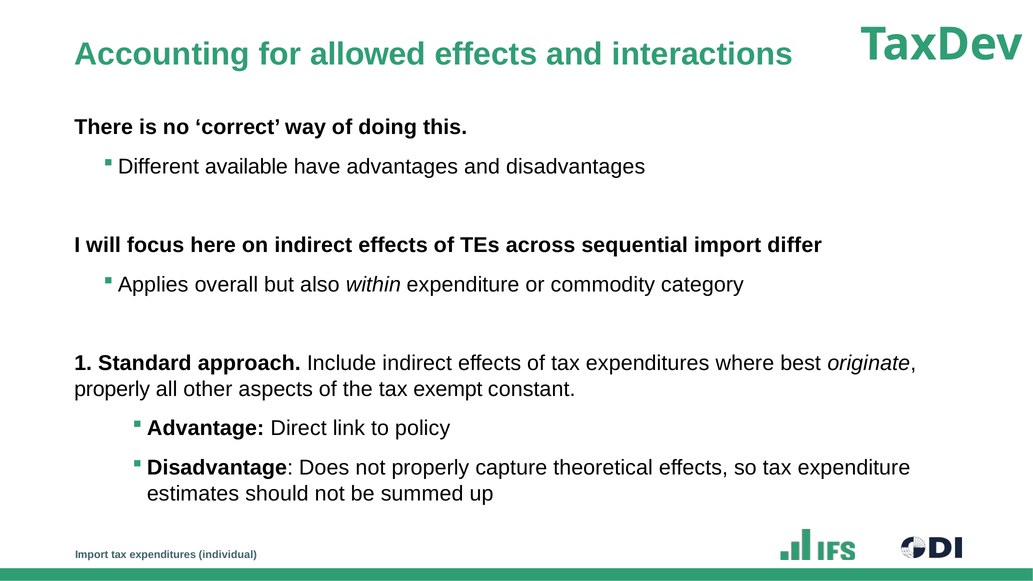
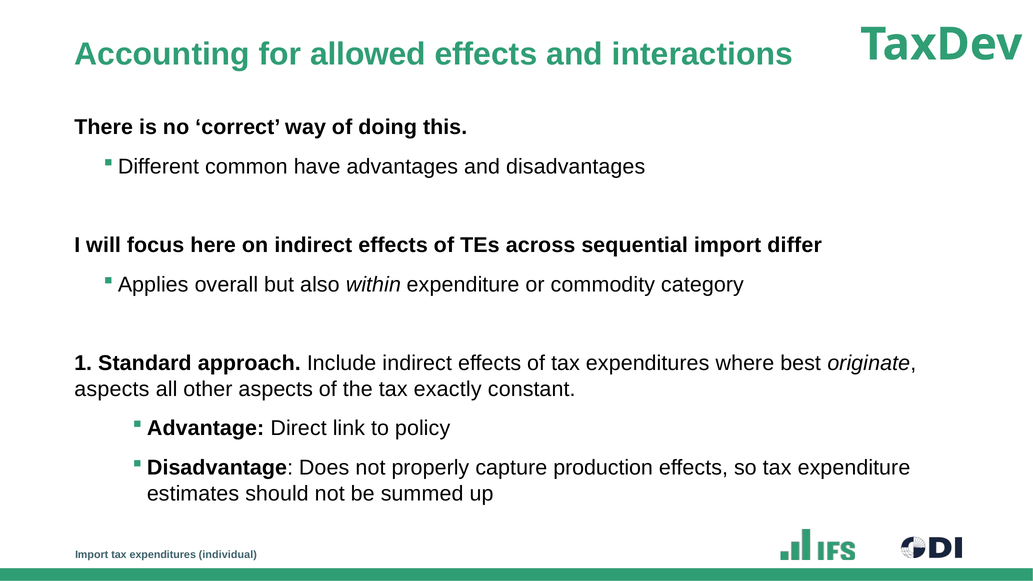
available: available -> common (246, 167)
properly: properly -> aspects (112, 389)
exempt: exempt -> exactly (448, 389)
theoretical: theoretical -> production (603, 468)
